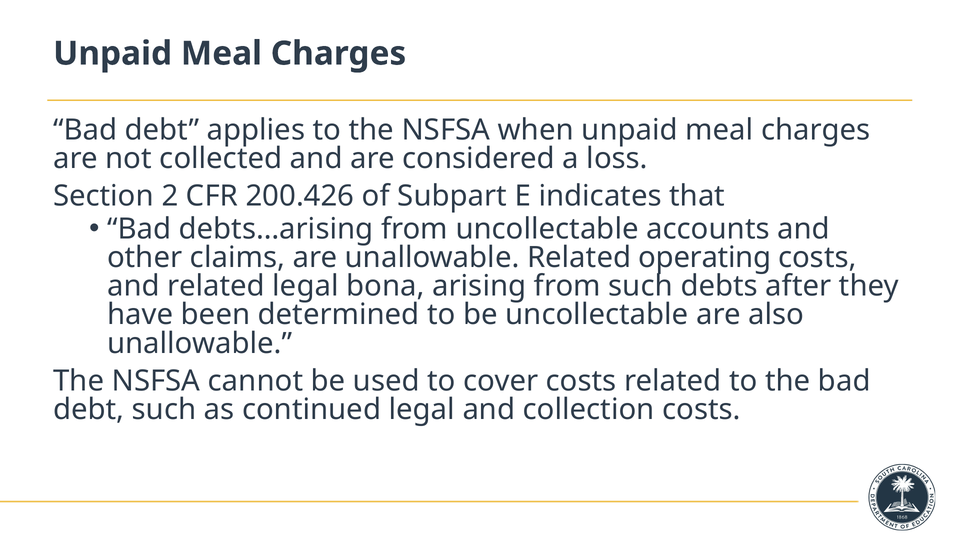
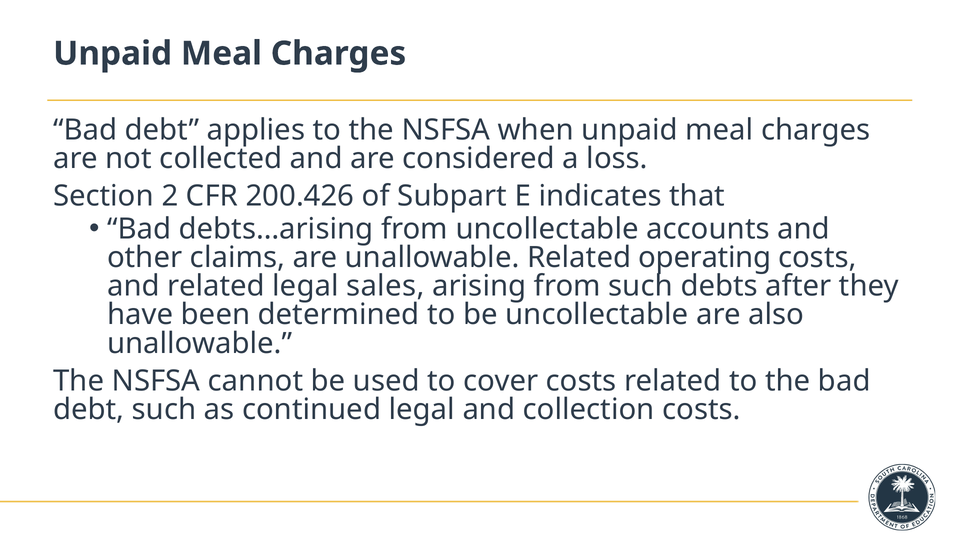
bona: bona -> sales (385, 286)
